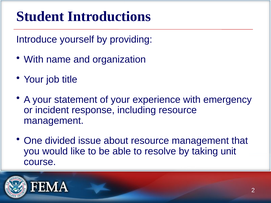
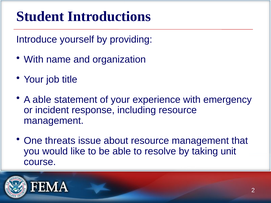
A your: your -> able (42, 100)
divided: divided -> threats (60, 141)
